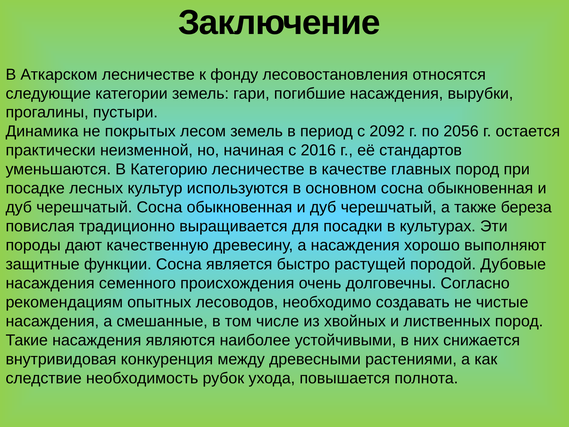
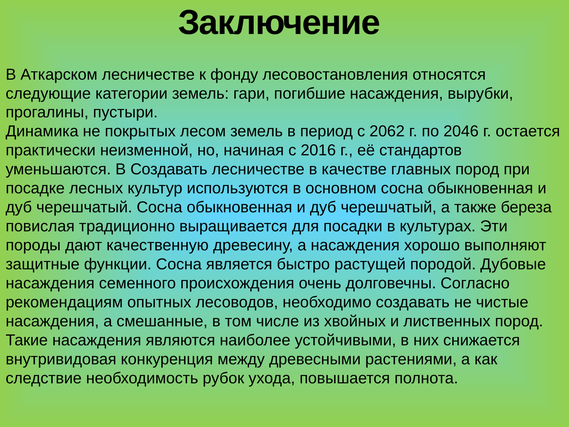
2092: 2092 -> 2062 (387, 131)
2056: 2056 -> 2046 (461, 131)
В Категорию: Категорию -> Создавать (169, 169)
